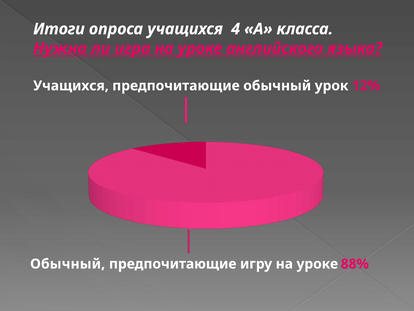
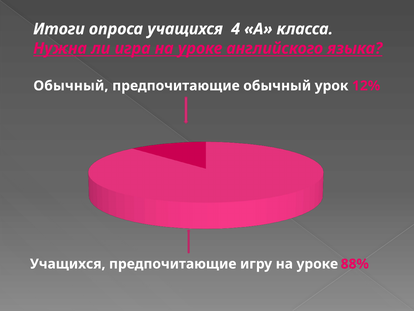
Учащихся: Учащихся -> Обычный (71, 86)
Обычный: Обычный -> Учащихся (68, 264)
